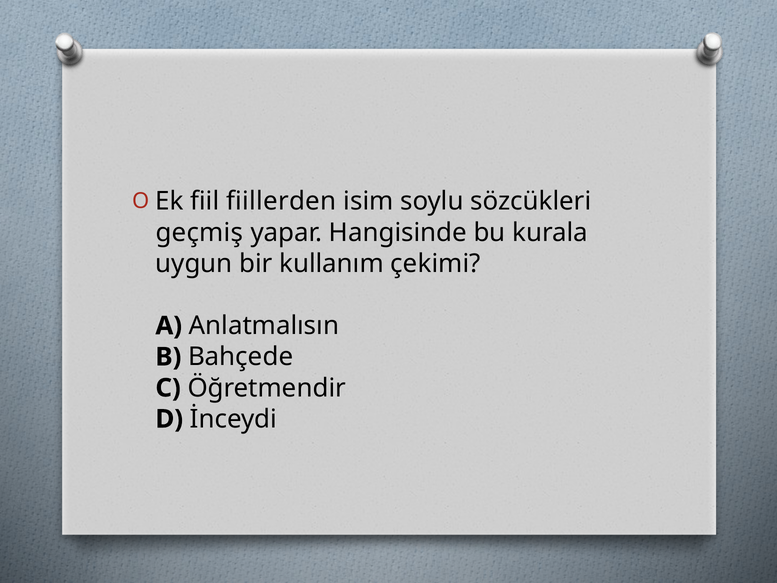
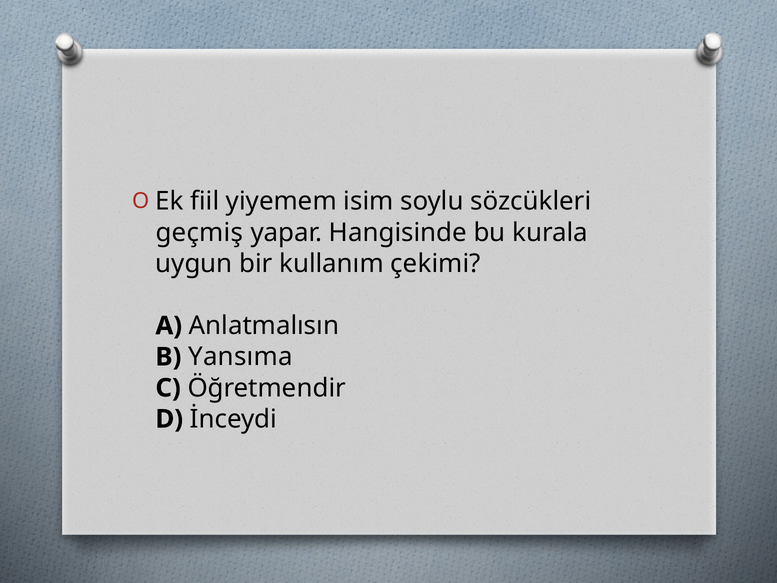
fiillerden: fiillerden -> yiyemem (281, 201)
Bahçede: Bahçede -> Yansıma (240, 357)
